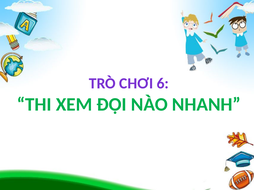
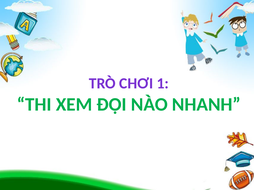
6: 6 -> 1 (163, 84)
